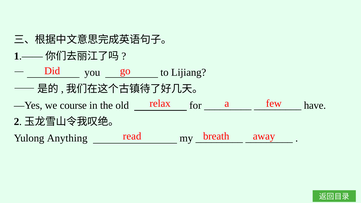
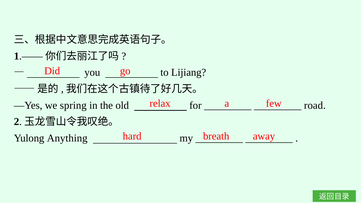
course: course -> spring (73, 105)
have: have -> road (315, 105)
read: read -> hard (132, 136)
